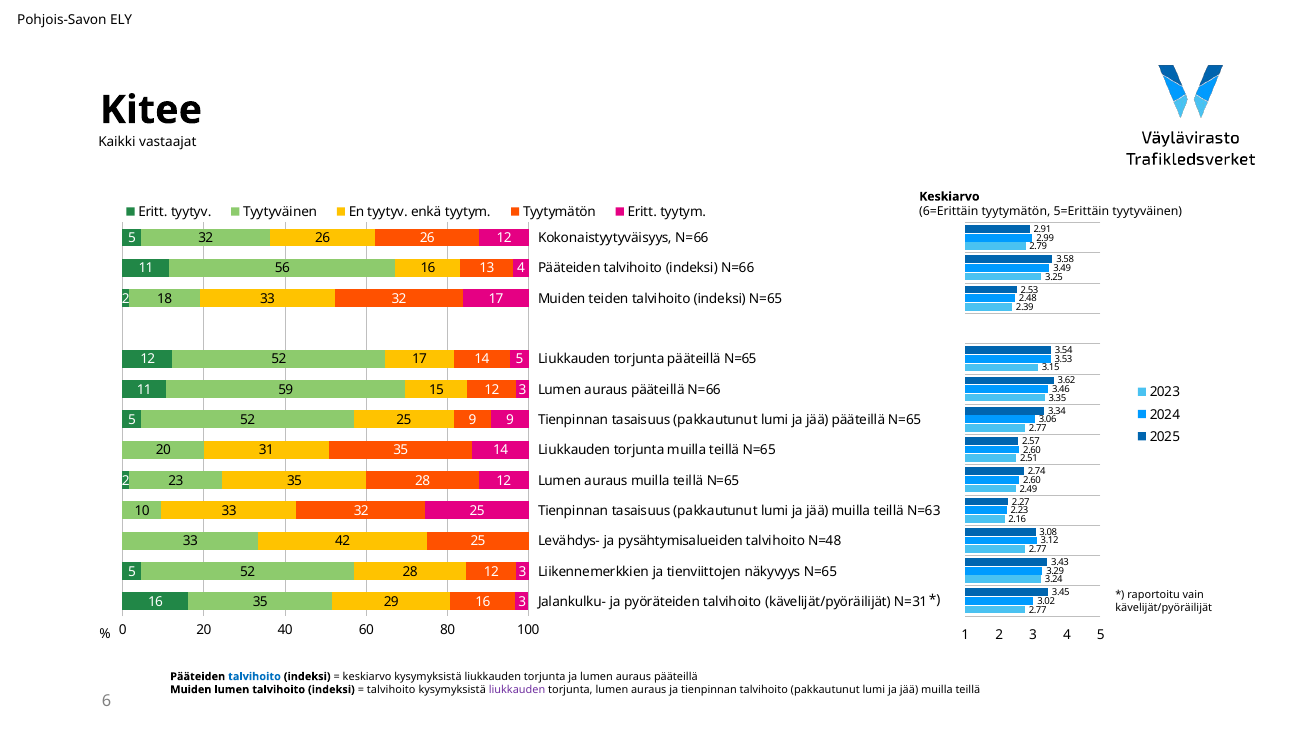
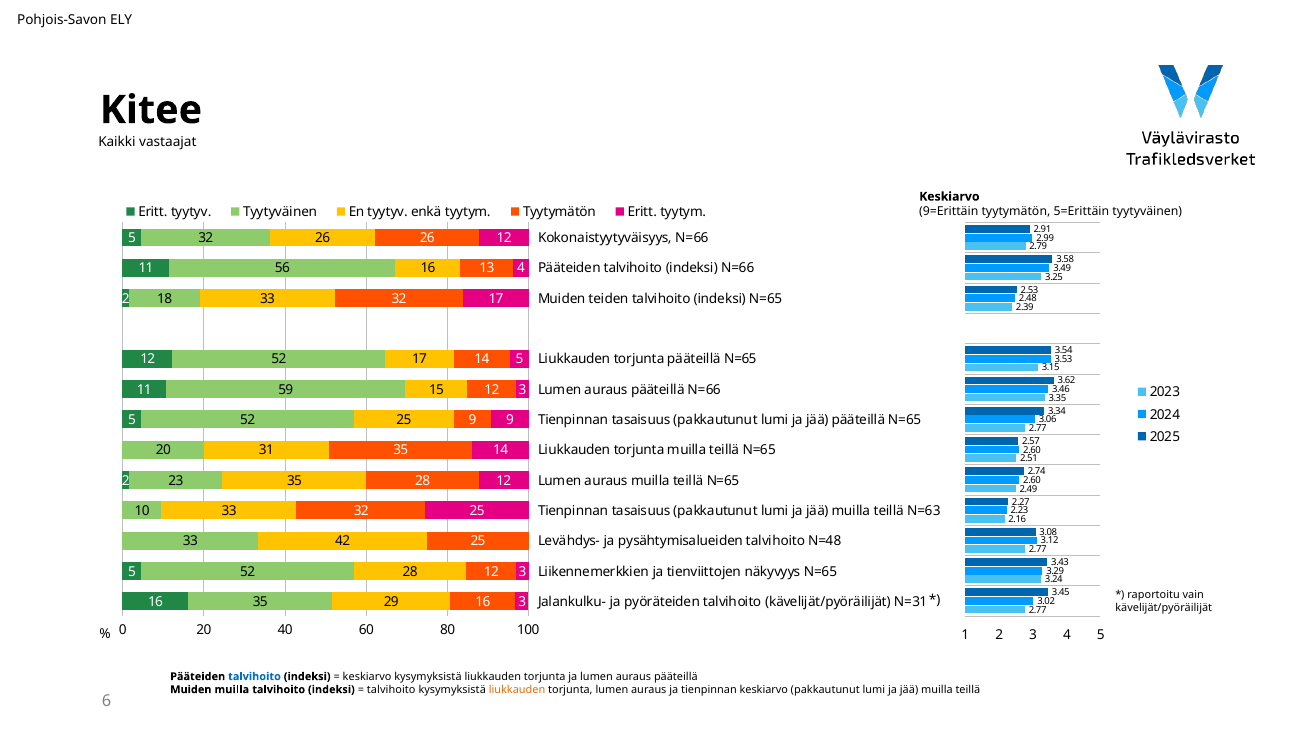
6=Erittäin: 6=Erittäin -> 9=Erittäin (949, 211)
Muiden lumen: lumen -> muilla (232, 690)
liukkauden colour: purple -> orange (517, 690)
tienpinnan talvihoito: talvihoito -> keskiarvo (764, 690)
